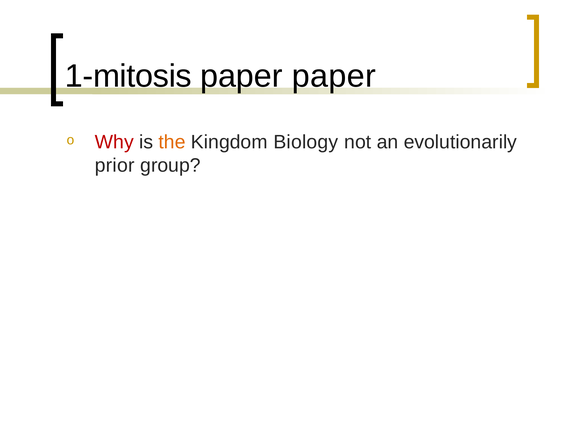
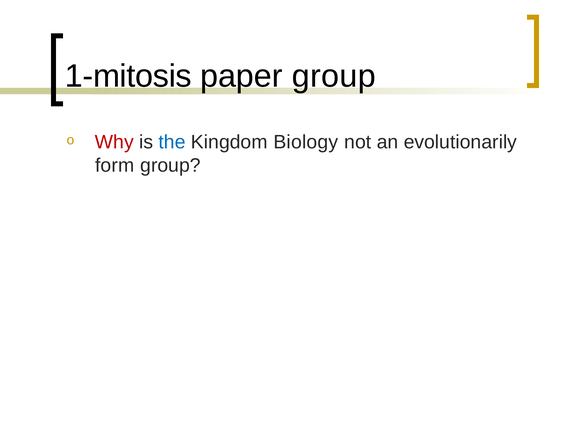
paper paper: paper -> group (334, 76)
the colour: orange -> blue (172, 142)
prior: prior -> form (115, 166)
